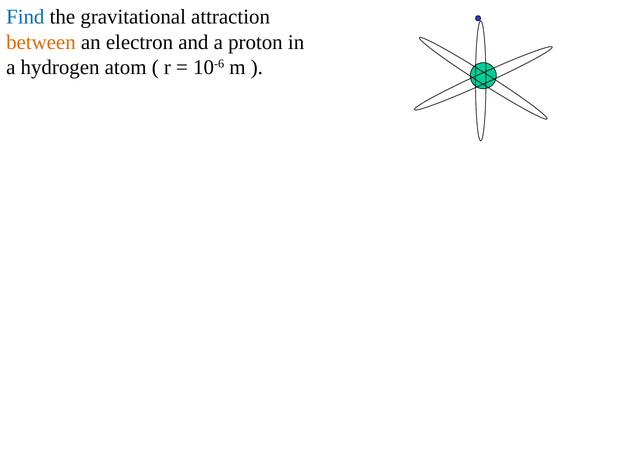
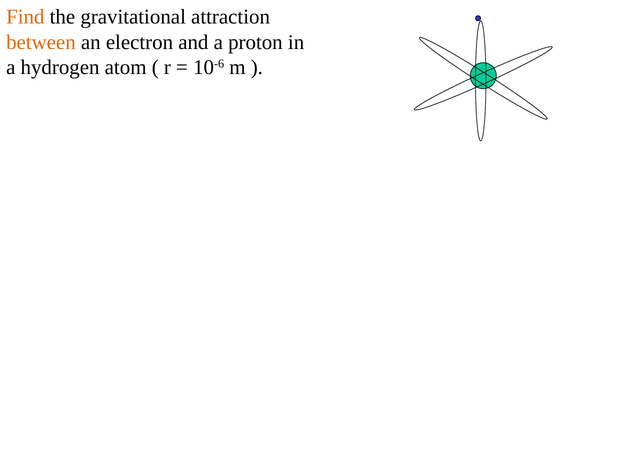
Find colour: blue -> orange (25, 17)
